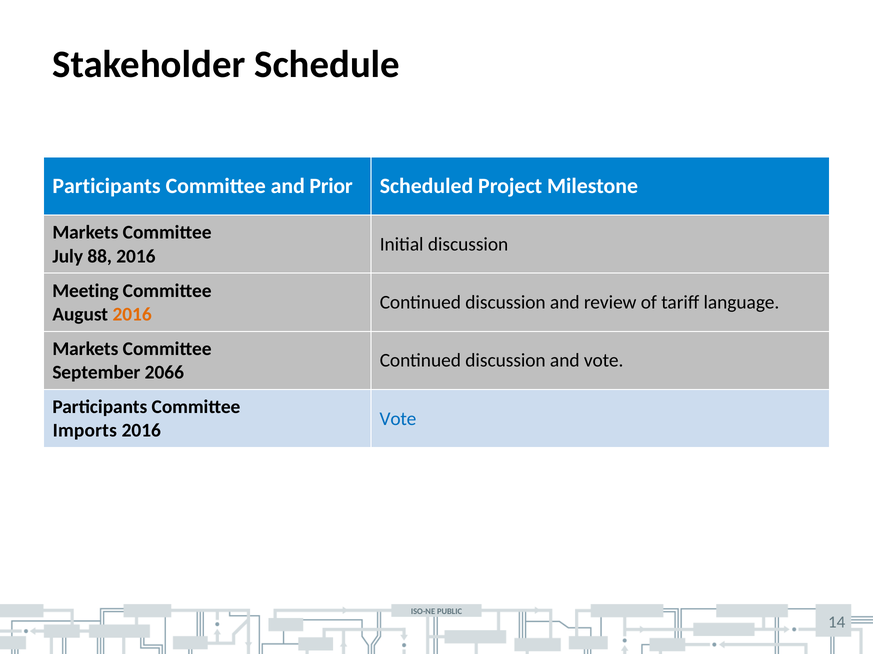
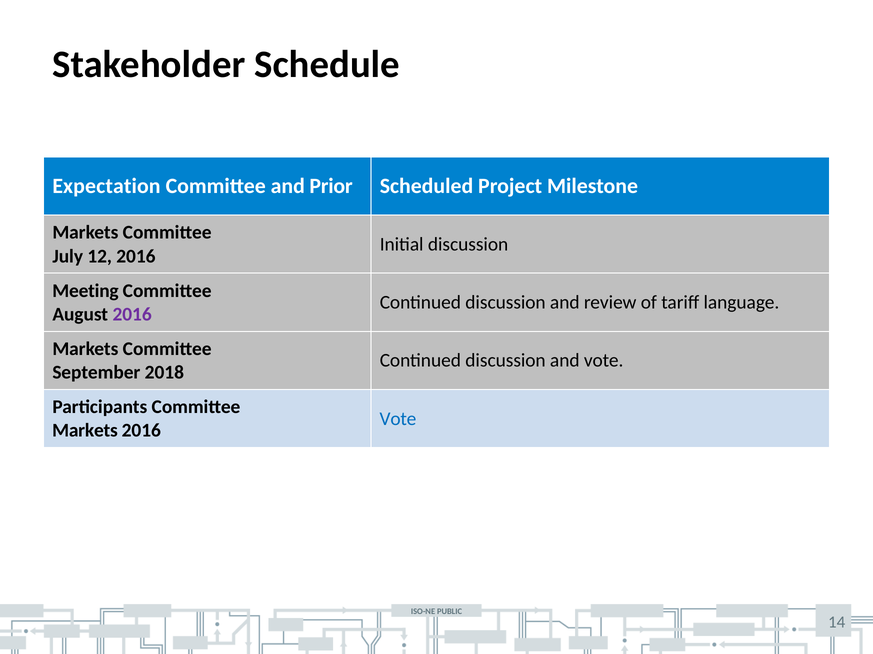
Participants: Participants -> Expectation (106, 187)
88: 88 -> 12 (100, 256)
2016 colour: orange -> purple (132, 315)
2066: 2066 -> 2018 (164, 373)
Imports: Imports -> Markets (85, 431)
